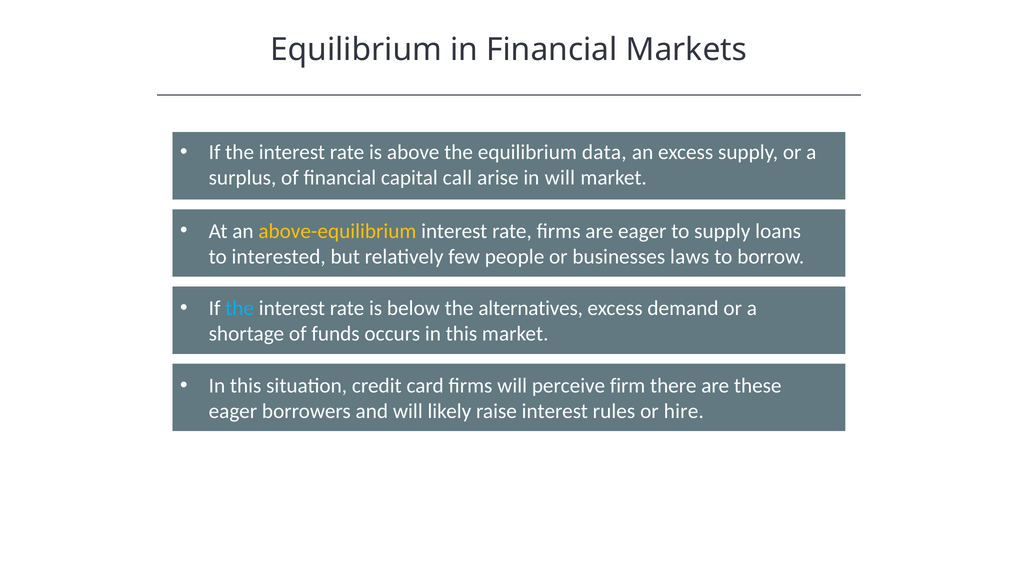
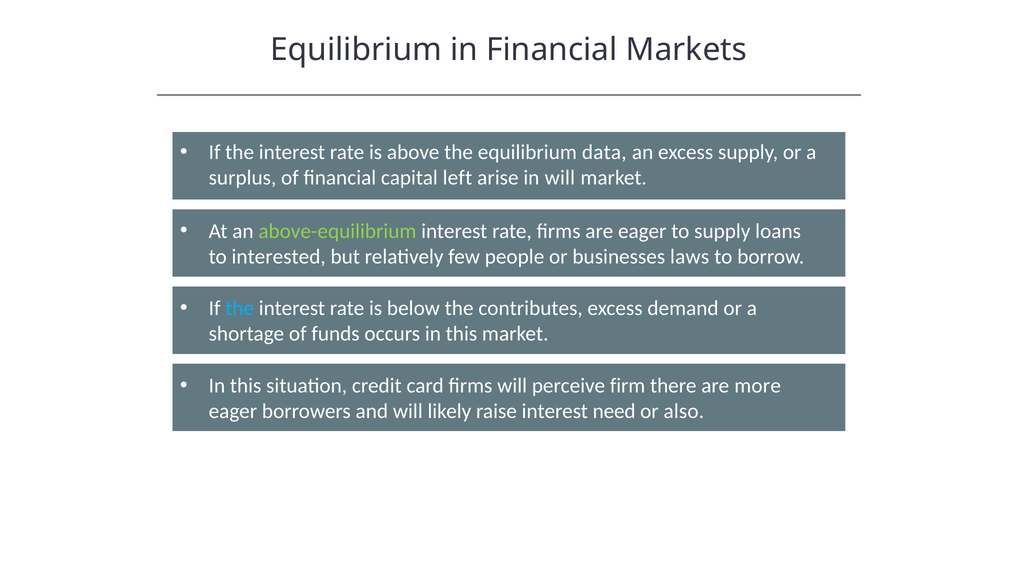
call: call -> left (457, 178)
above-equilibrium colour: yellow -> light green (337, 231)
alternatives: alternatives -> contributes (531, 308)
these: these -> more (758, 386)
rules: rules -> need (614, 411)
hire: hire -> also (684, 411)
